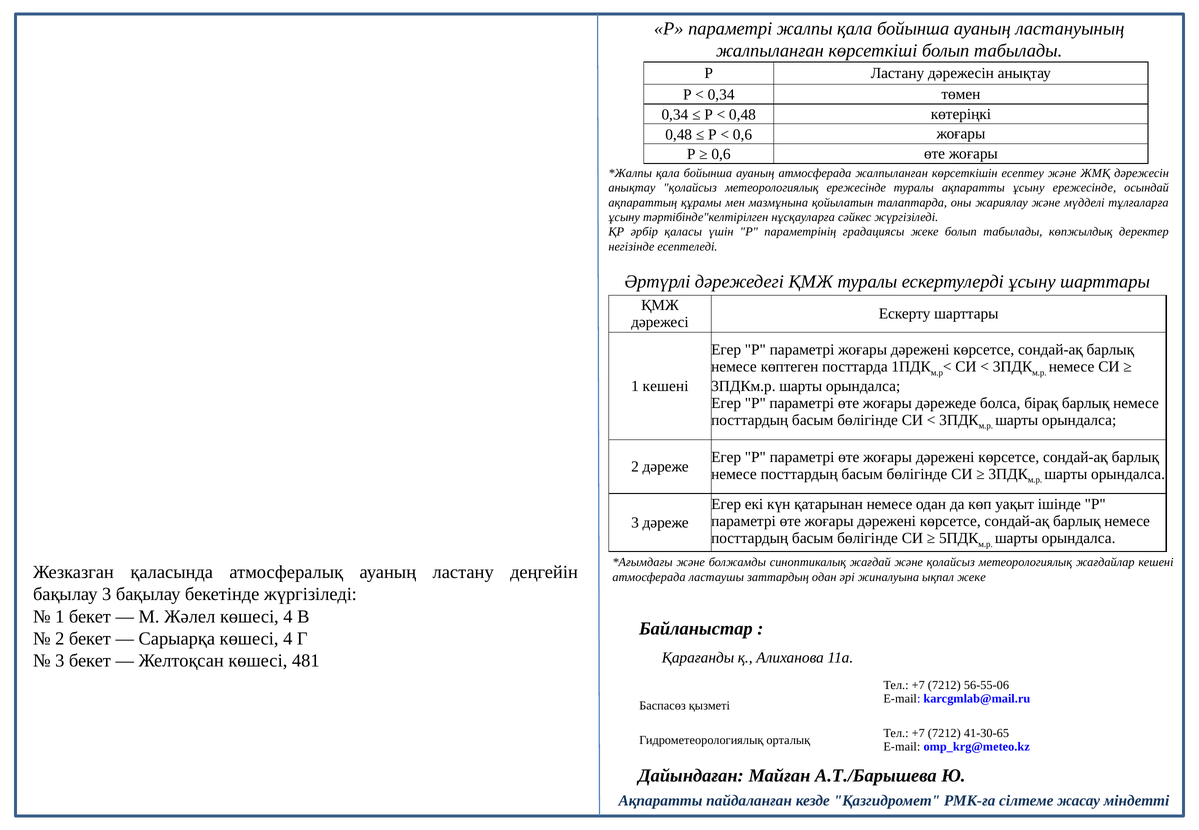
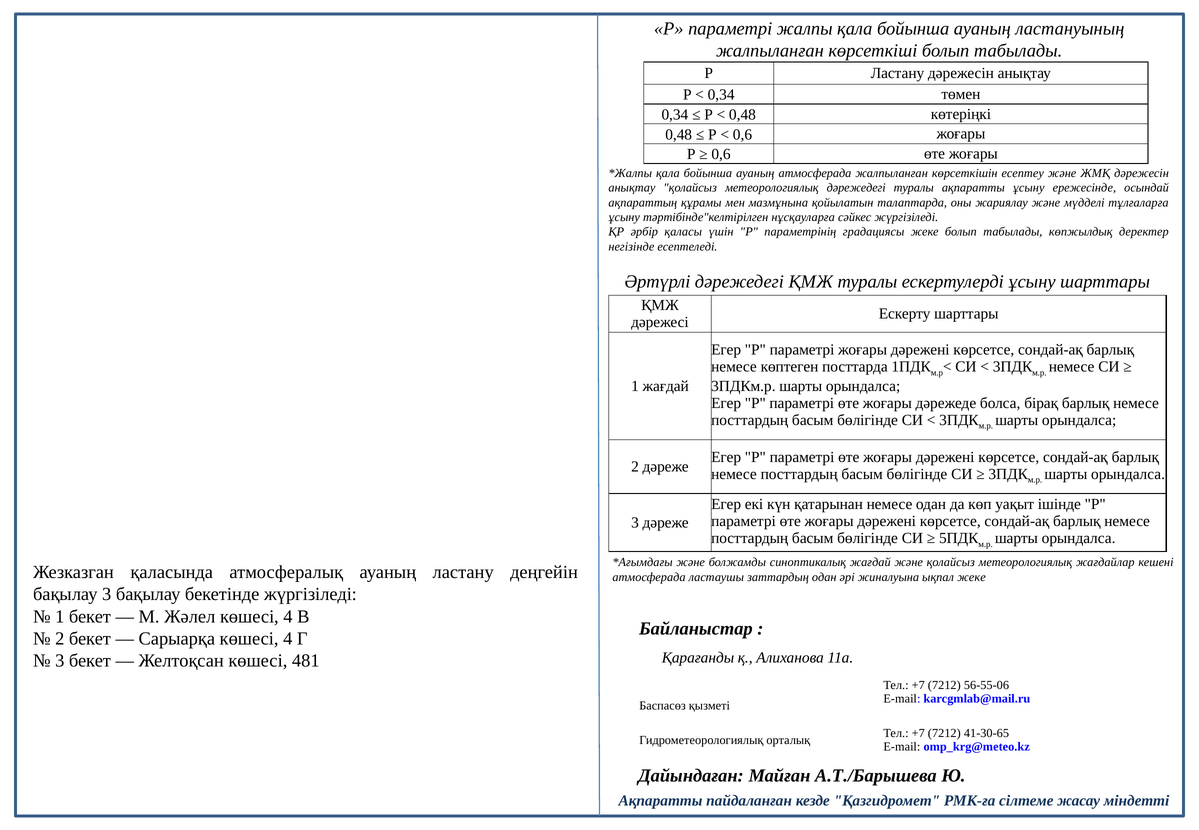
метеорологиялық ережесінде: ережесінде -> дәрежедегі (856, 188)
1 кешені: кешені -> жағдай (666, 386)
